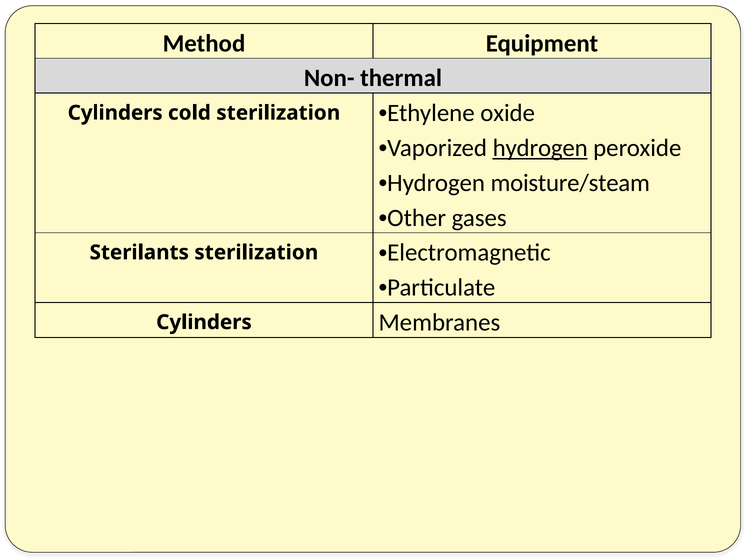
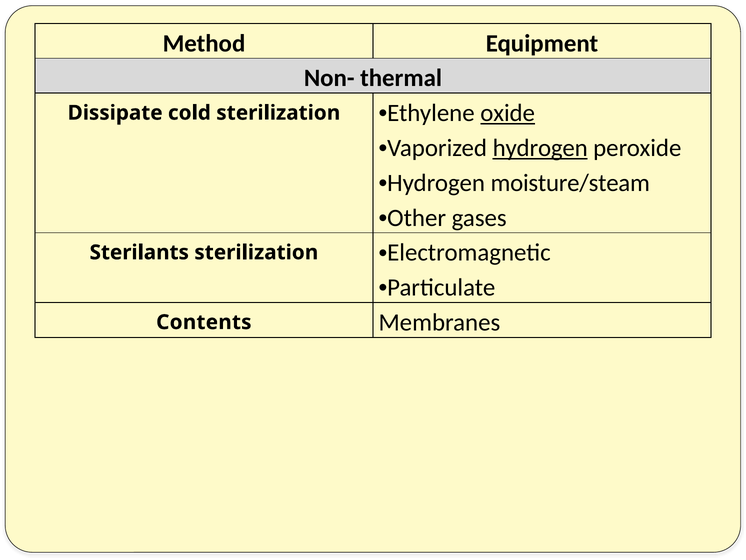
Cylinders: Cylinders -> Dissipate (115, 113)
oxide underline: none -> present (508, 113)
Cylinders: Cylinders -> Contents (204, 322)
